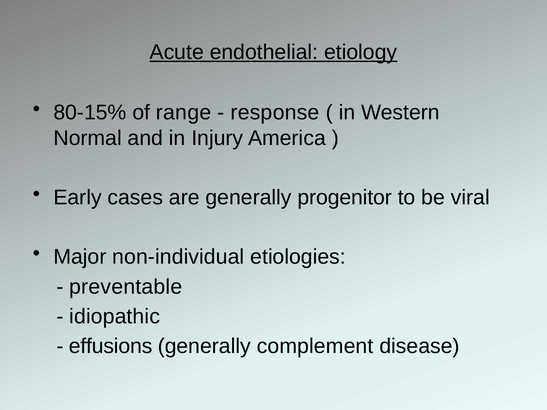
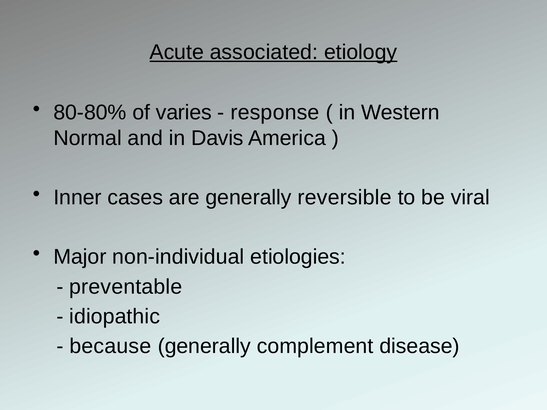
endothelial: endothelial -> associated (264, 52)
80-15%: 80-15% -> 80-80% (90, 113)
range: range -> varies (184, 113)
Injury: Injury -> Davis (217, 138)
Early: Early -> Inner (78, 198)
progenitor: progenitor -> reversible (345, 198)
effusions: effusions -> because (110, 346)
